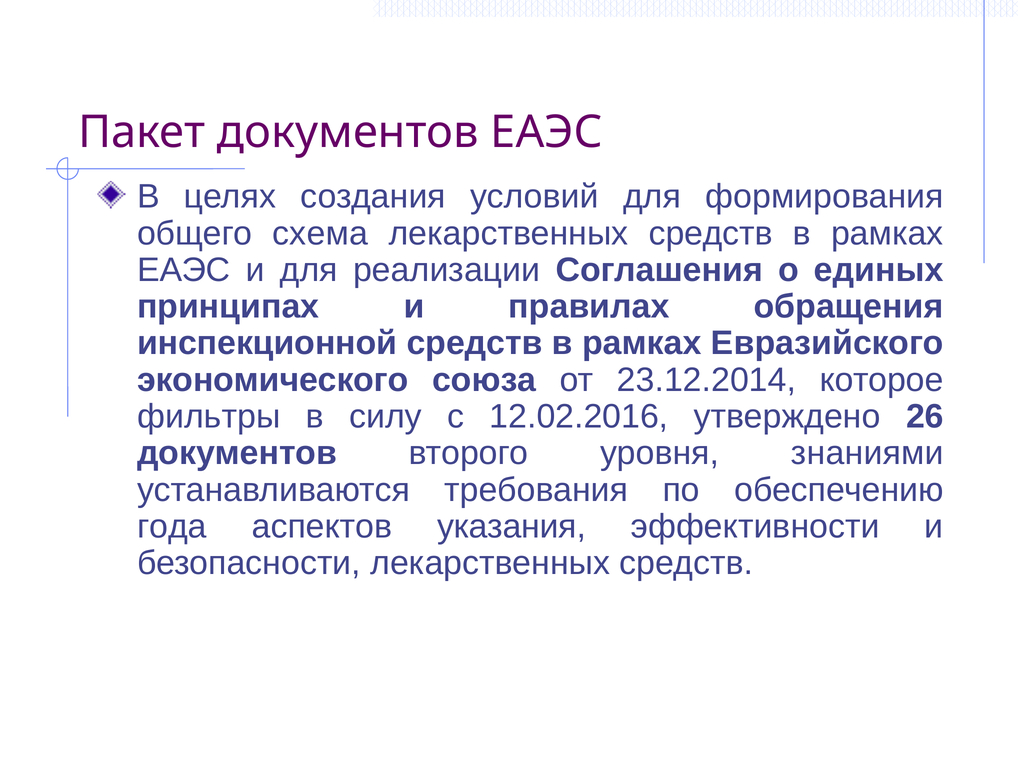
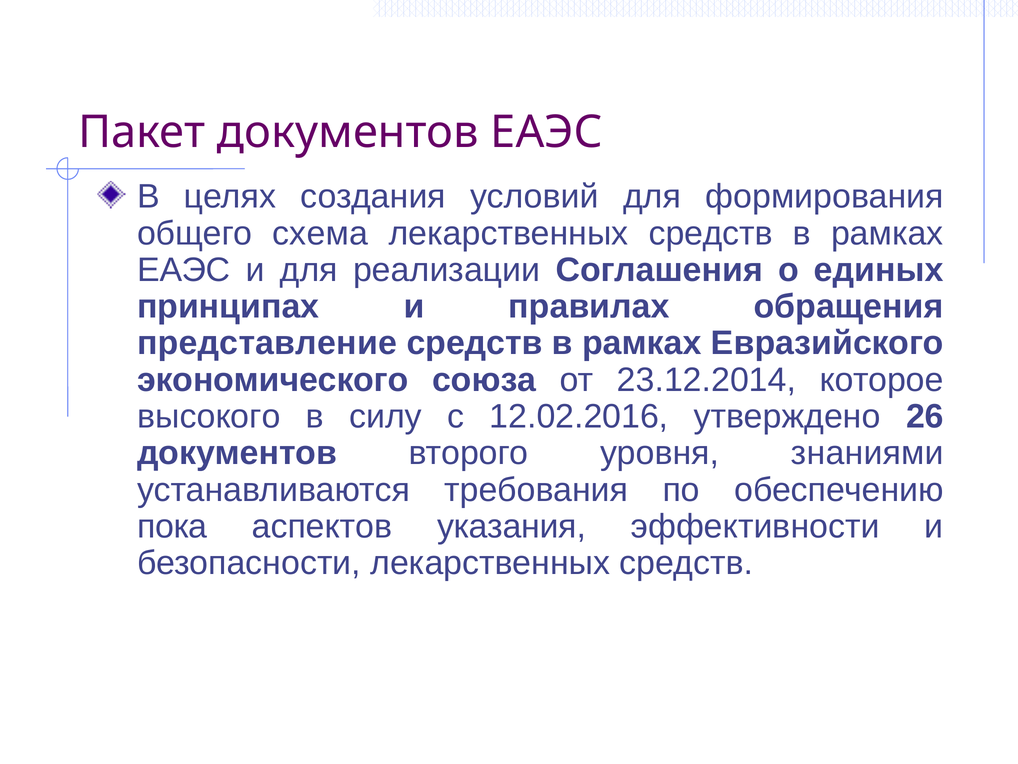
инспекционной: инспекционной -> представление (267, 343)
фильтры: фильтры -> высокого (209, 416)
года: года -> пока (172, 526)
